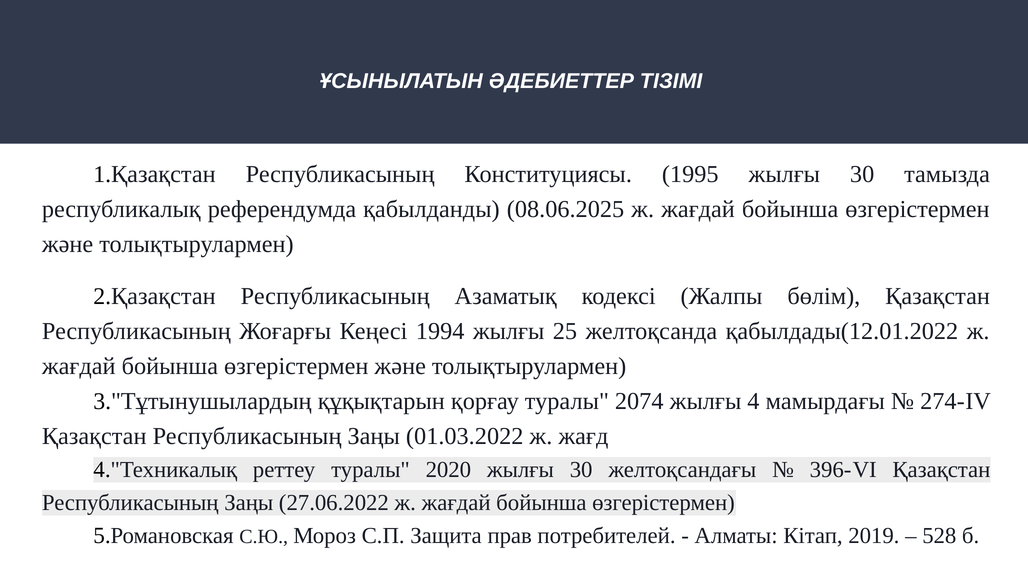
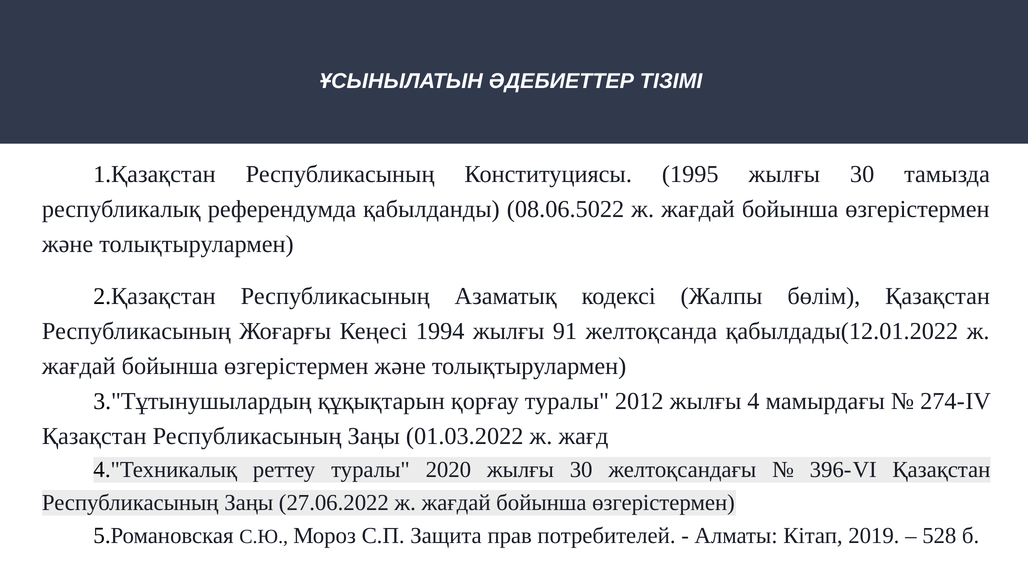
08.06.2025: 08.06.2025 -> 08.06.5022 (565, 209)
25: 25 -> 91 (565, 331)
2074: 2074 -> 2012 (639, 401)
